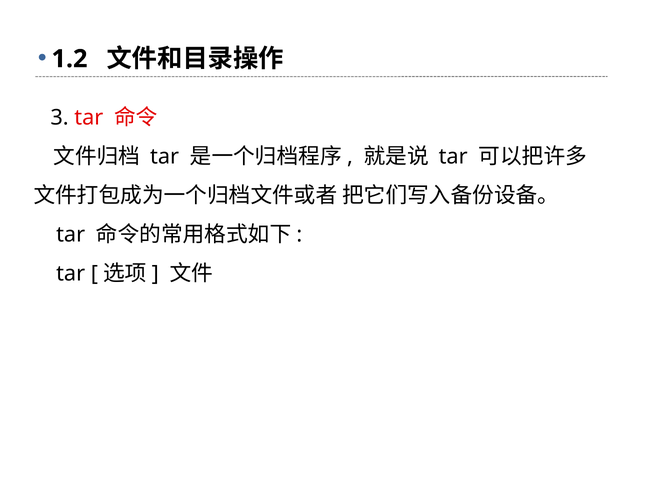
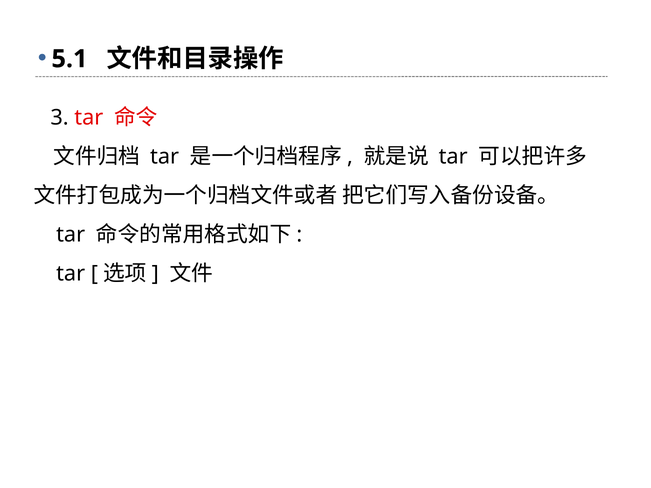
1.2: 1.2 -> 5.1 (69, 59)
